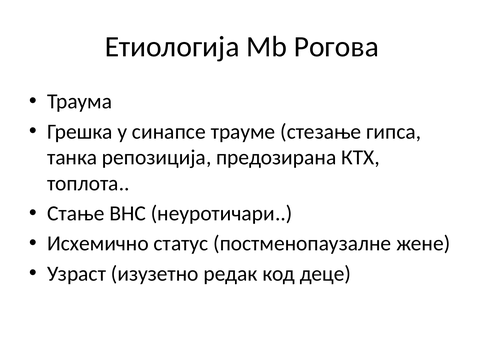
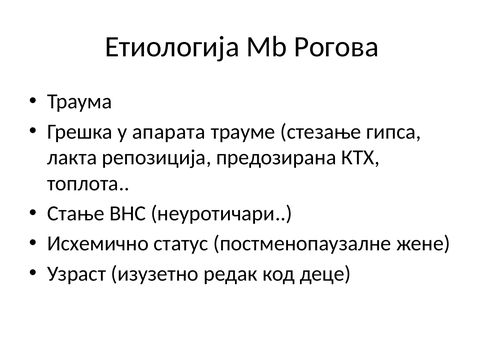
синапсе: синапсе -> апарата (169, 132)
танка: танка -> лакта (72, 157)
